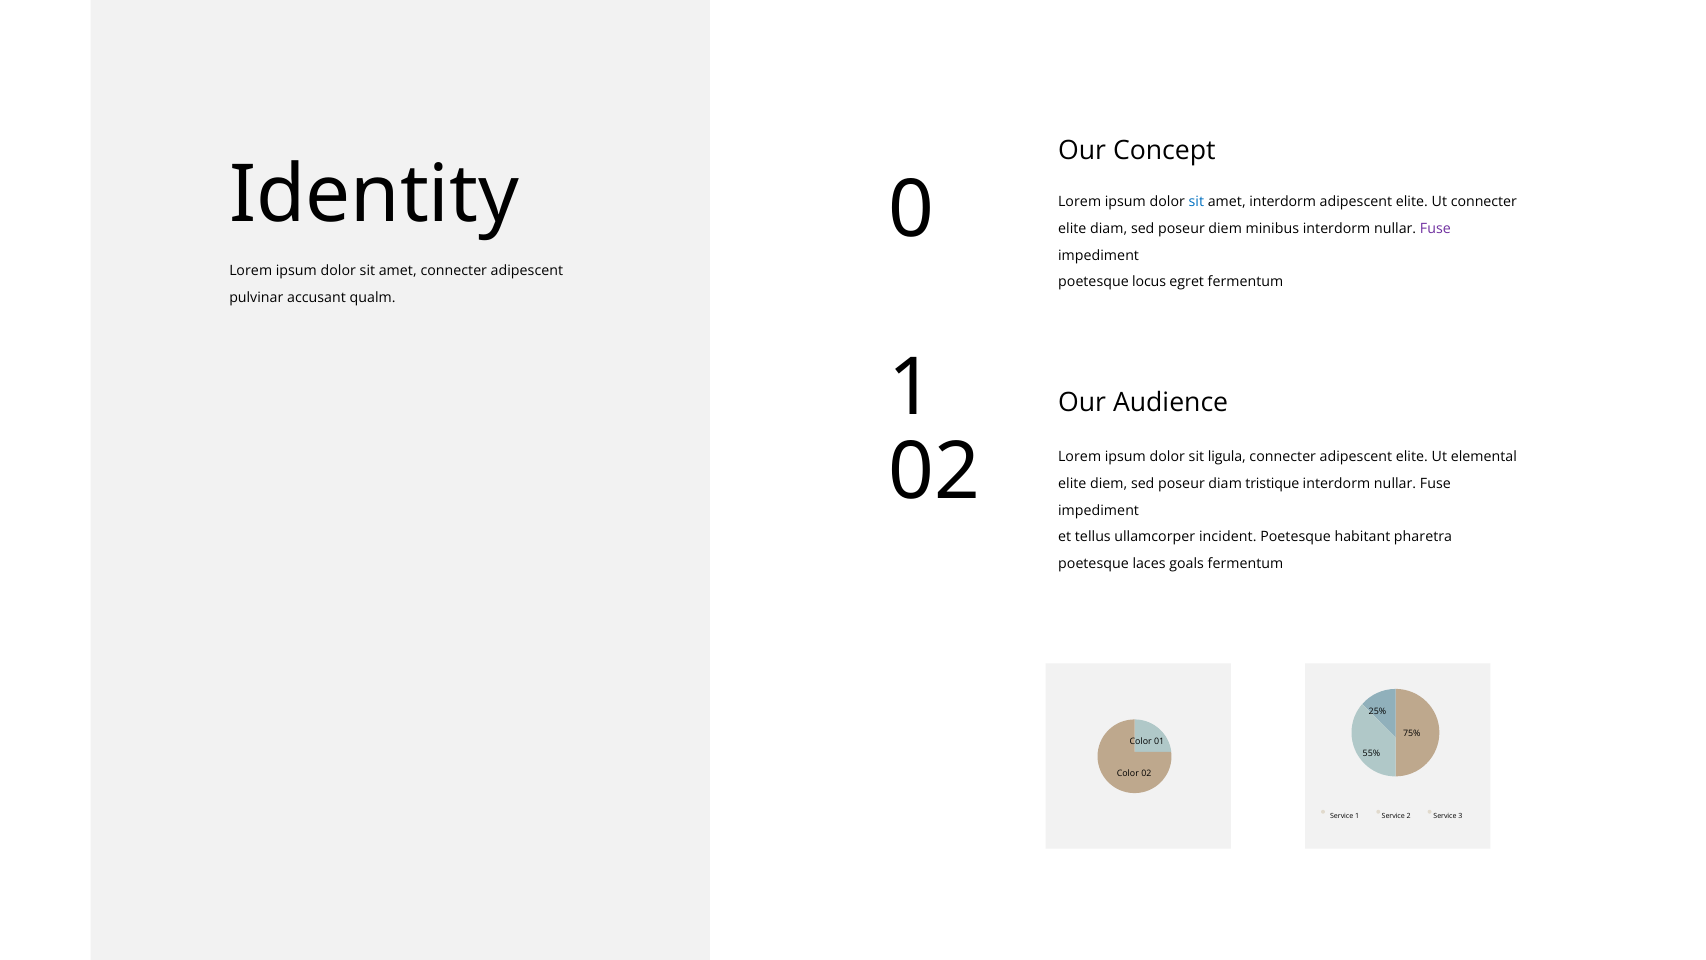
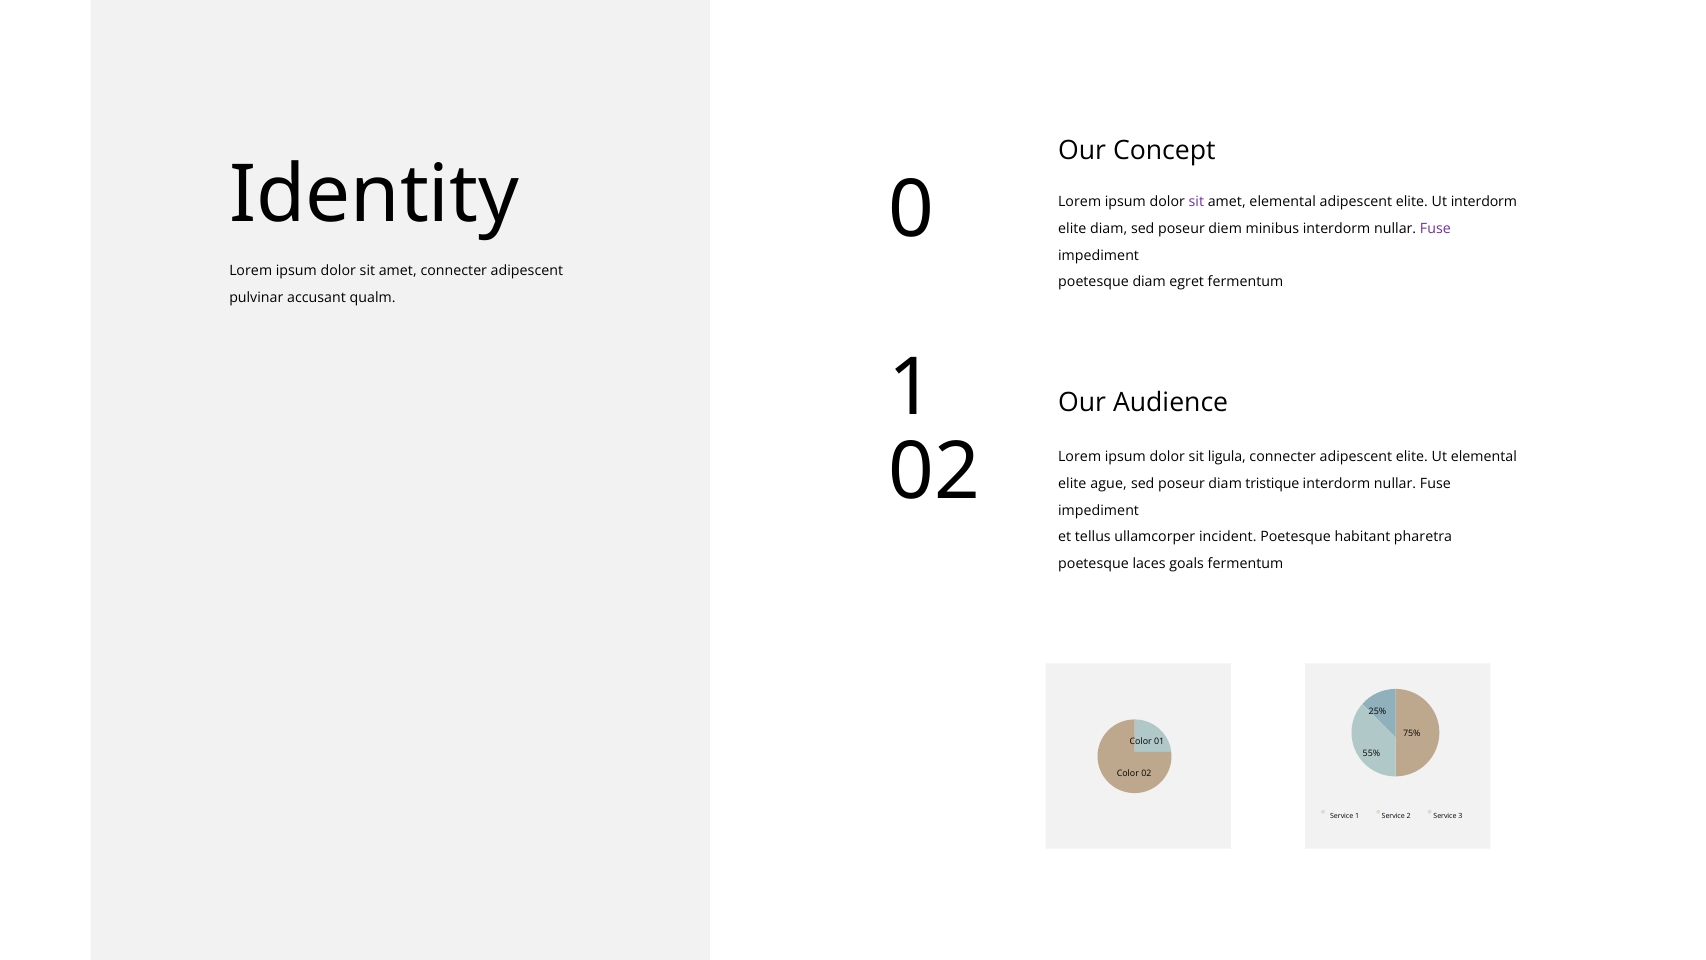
sit colour: blue -> purple (1196, 202)
amet interdorm: interdorm -> elemental (1283, 202)
Ut connecter: connecter -> interdorm (1484, 202)
poetesque locus: locus -> diam (1149, 282)
elite diem: diem -> ague (1109, 484)
